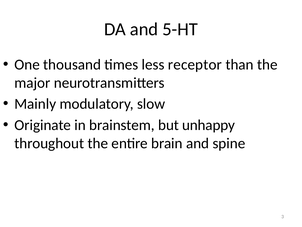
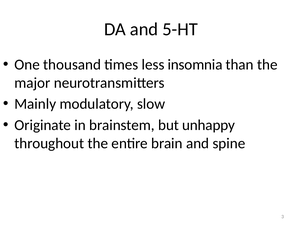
receptor: receptor -> insomnia (195, 64)
